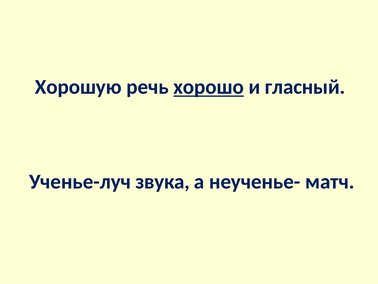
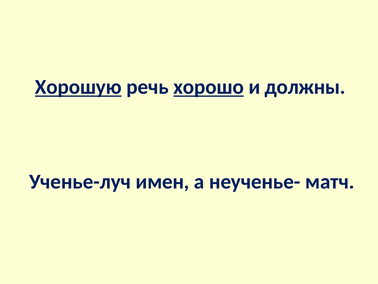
Хорошую underline: none -> present (78, 87)
гласный: гласный -> должны (305, 87)
звука: звука -> имен (163, 181)
